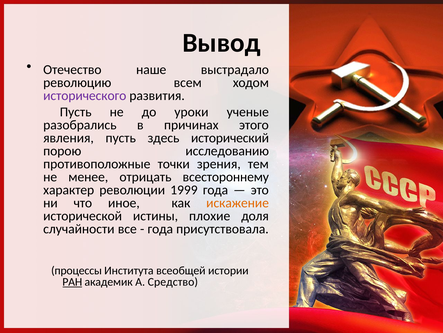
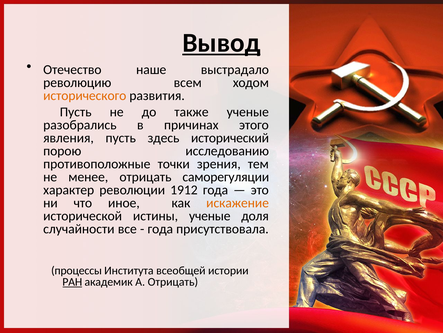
Вывод underline: none -> present (221, 43)
исторического colour: purple -> orange (85, 96)
уроки: уроки -> также (191, 112)
всестороннему: всестороннему -> саморегуляции (226, 177)
1999: 1999 -> 1912 (184, 190)
истины плохие: плохие -> ученые (210, 216)
А Средство: Средство -> Отрицать (173, 281)
